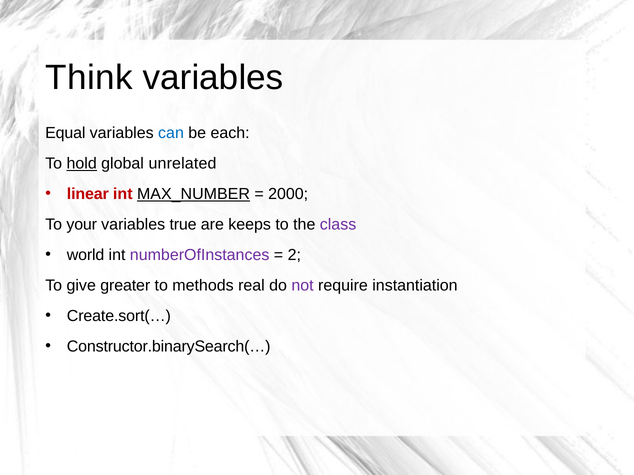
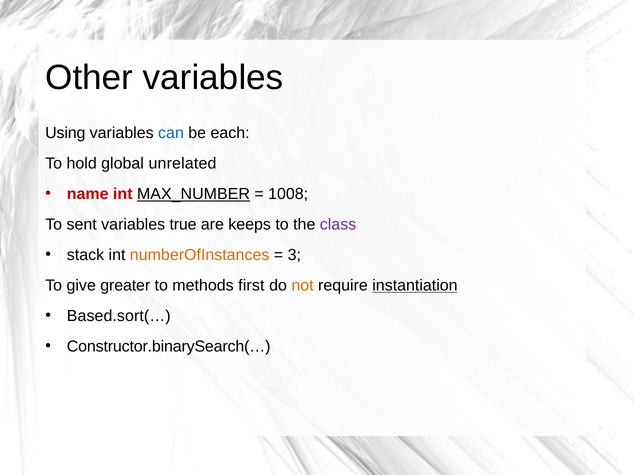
Think: Think -> Other (89, 78)
Equal: Equal -> Using (65, 133)
hold underline: present -> none (82, 164)
linear: linear -> name (88, 194)
2000: 2000 -> 1008 (288, 194)
your: your -> sent (82, 225)
world: world -> stack (85, 255)
numberOfInstances colour: purple -> orange (200, 255)
2: 2 -> 3 (294, 255)
real: real -> first (251, 286)
not colour: purple -> orange (303, 286)
instantiation underline: none -> present (415, 286)
Create.sort(…: Create.sort(… -> Based.sort(… (119, 316)
